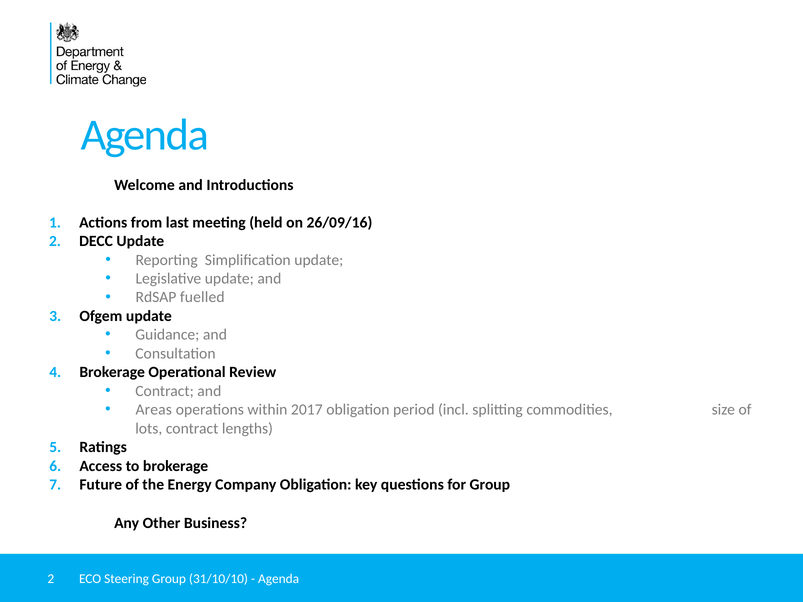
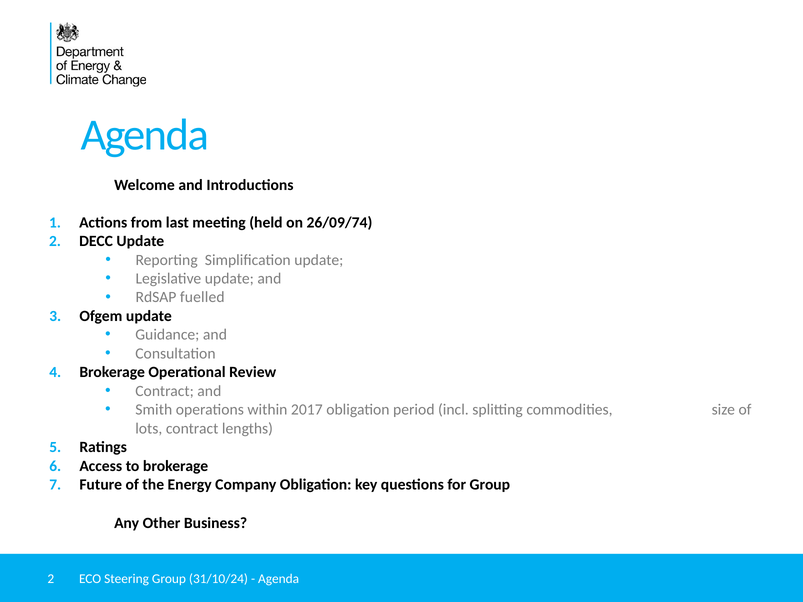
26/09/16: 26/09/16 -> 26/09/74 (339, 222)
Areas: Areas -> Smith (154, 410)
31/10/10: 31/10/10 -> 31/10/24 (218, 579)
